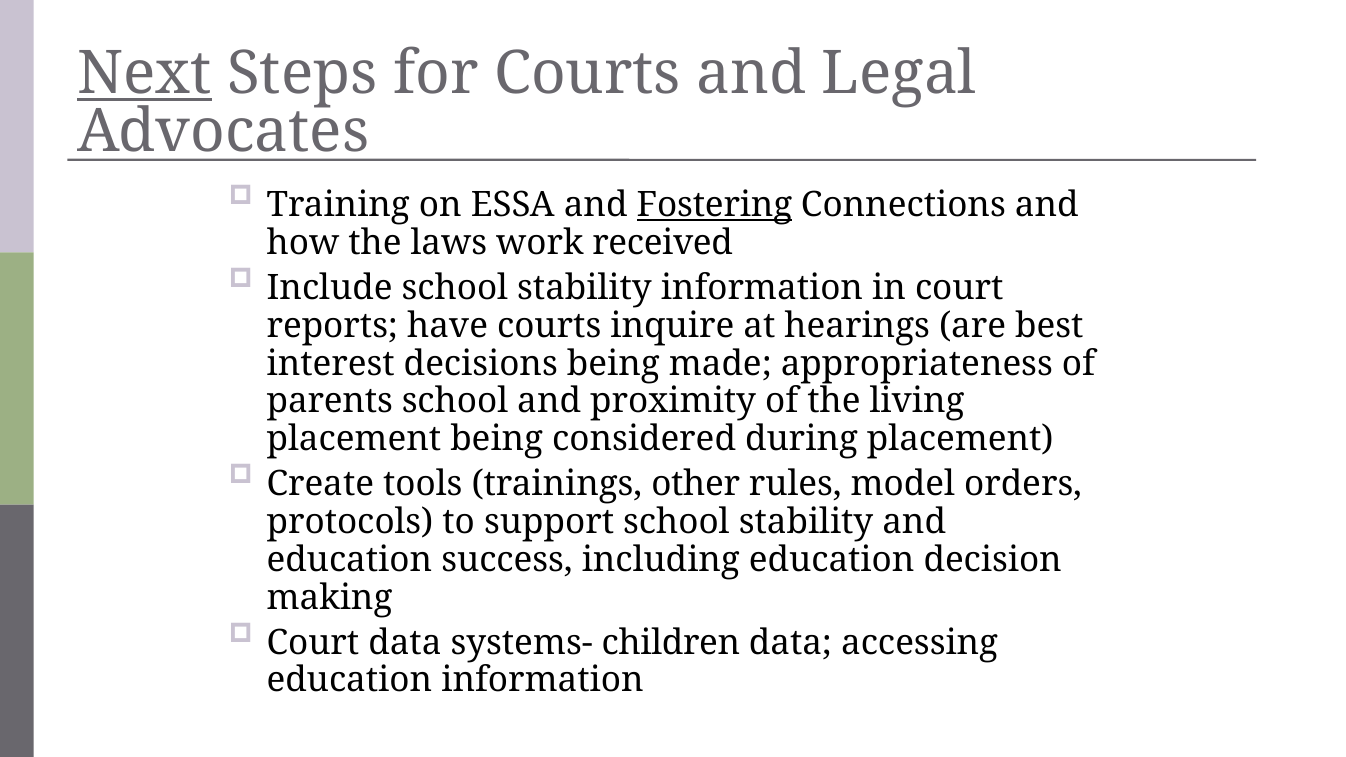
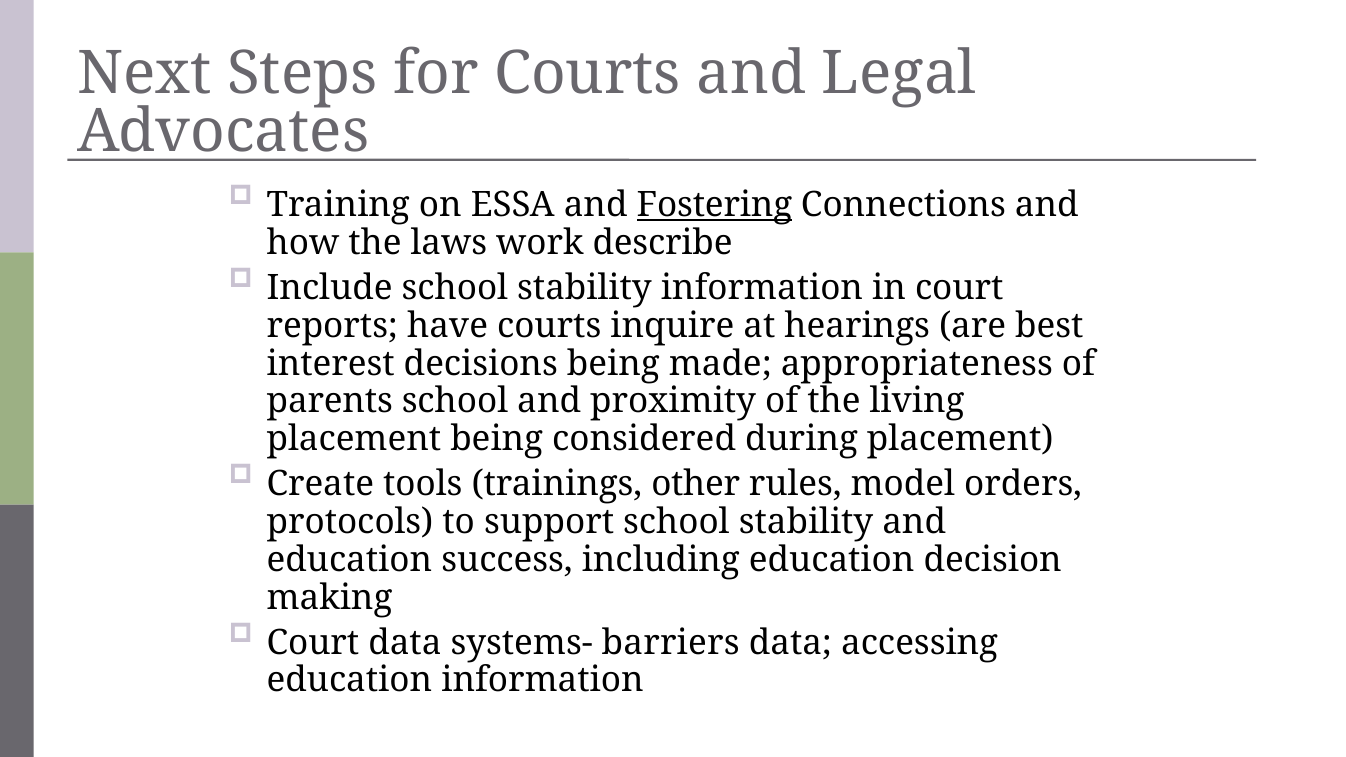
Next underline: present -> none (144, 74)
received: received -> describe (663, 243)
children: children -> barriers (671, 643)
